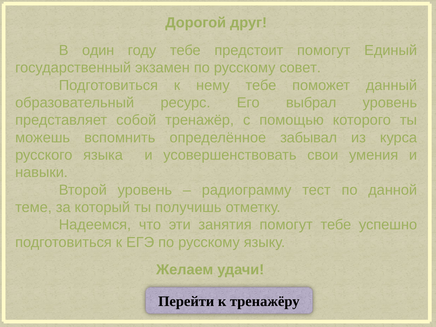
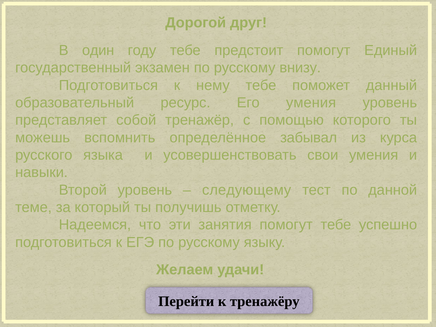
совет: совет -> внизу (300, 68)
Его выбрал: выбрал -> умения (311, 103)
радиограмму: радиограмму -> следующему (247, 190)
